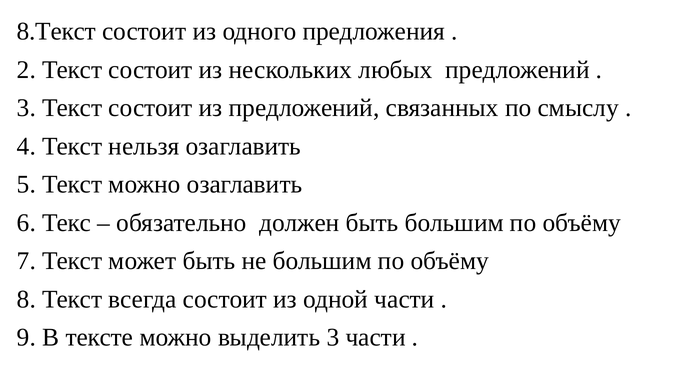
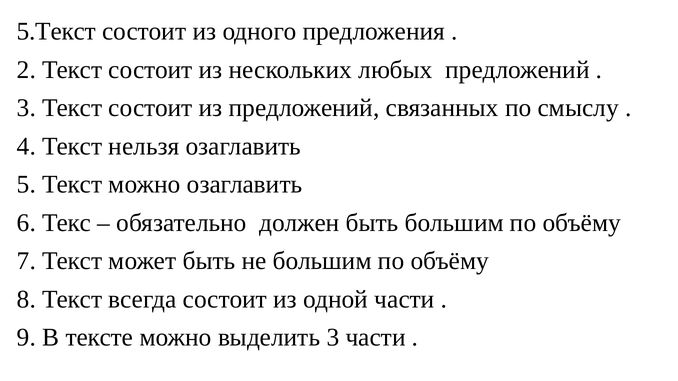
8.Текст: 8.Текст -> 5.Текст (56, 32)
